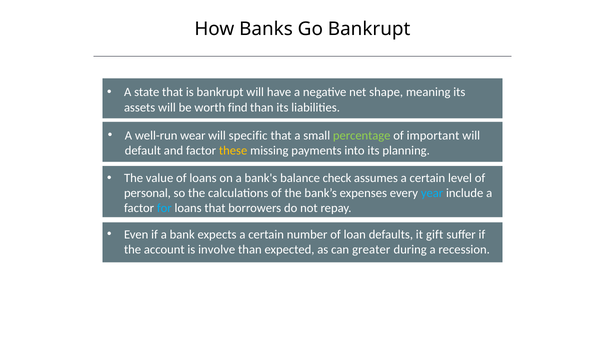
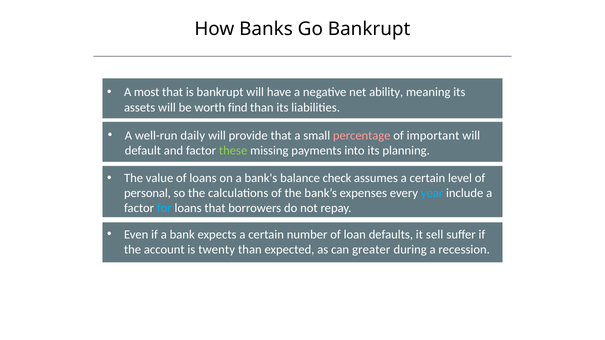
state: state -> most (147, 92)
shape: shape -> ability (386, 92)
wear: wear -> daily (193, 135)
specific: specific -> provide (248, 135)
percentage colour: light green -> pink (362, 135)
these colour: yellow -> light green (233, 151)
gift: gift -> sell (435, 235)
involve: involve -> twenty (217, 250)
